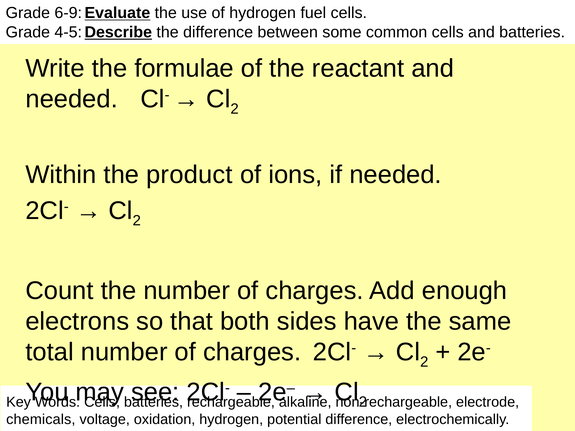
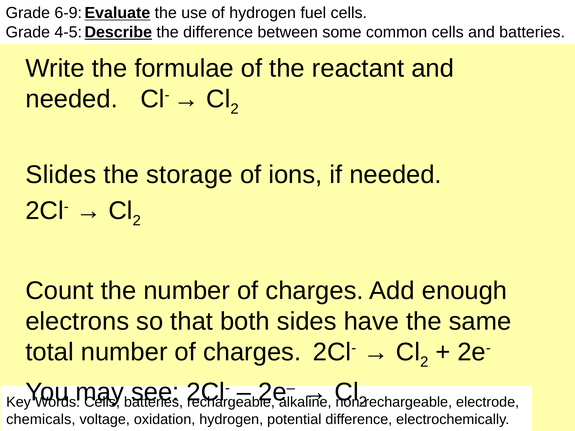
Within: Within -> Slides (61, 175)
product: product -> storage (189, 175)
